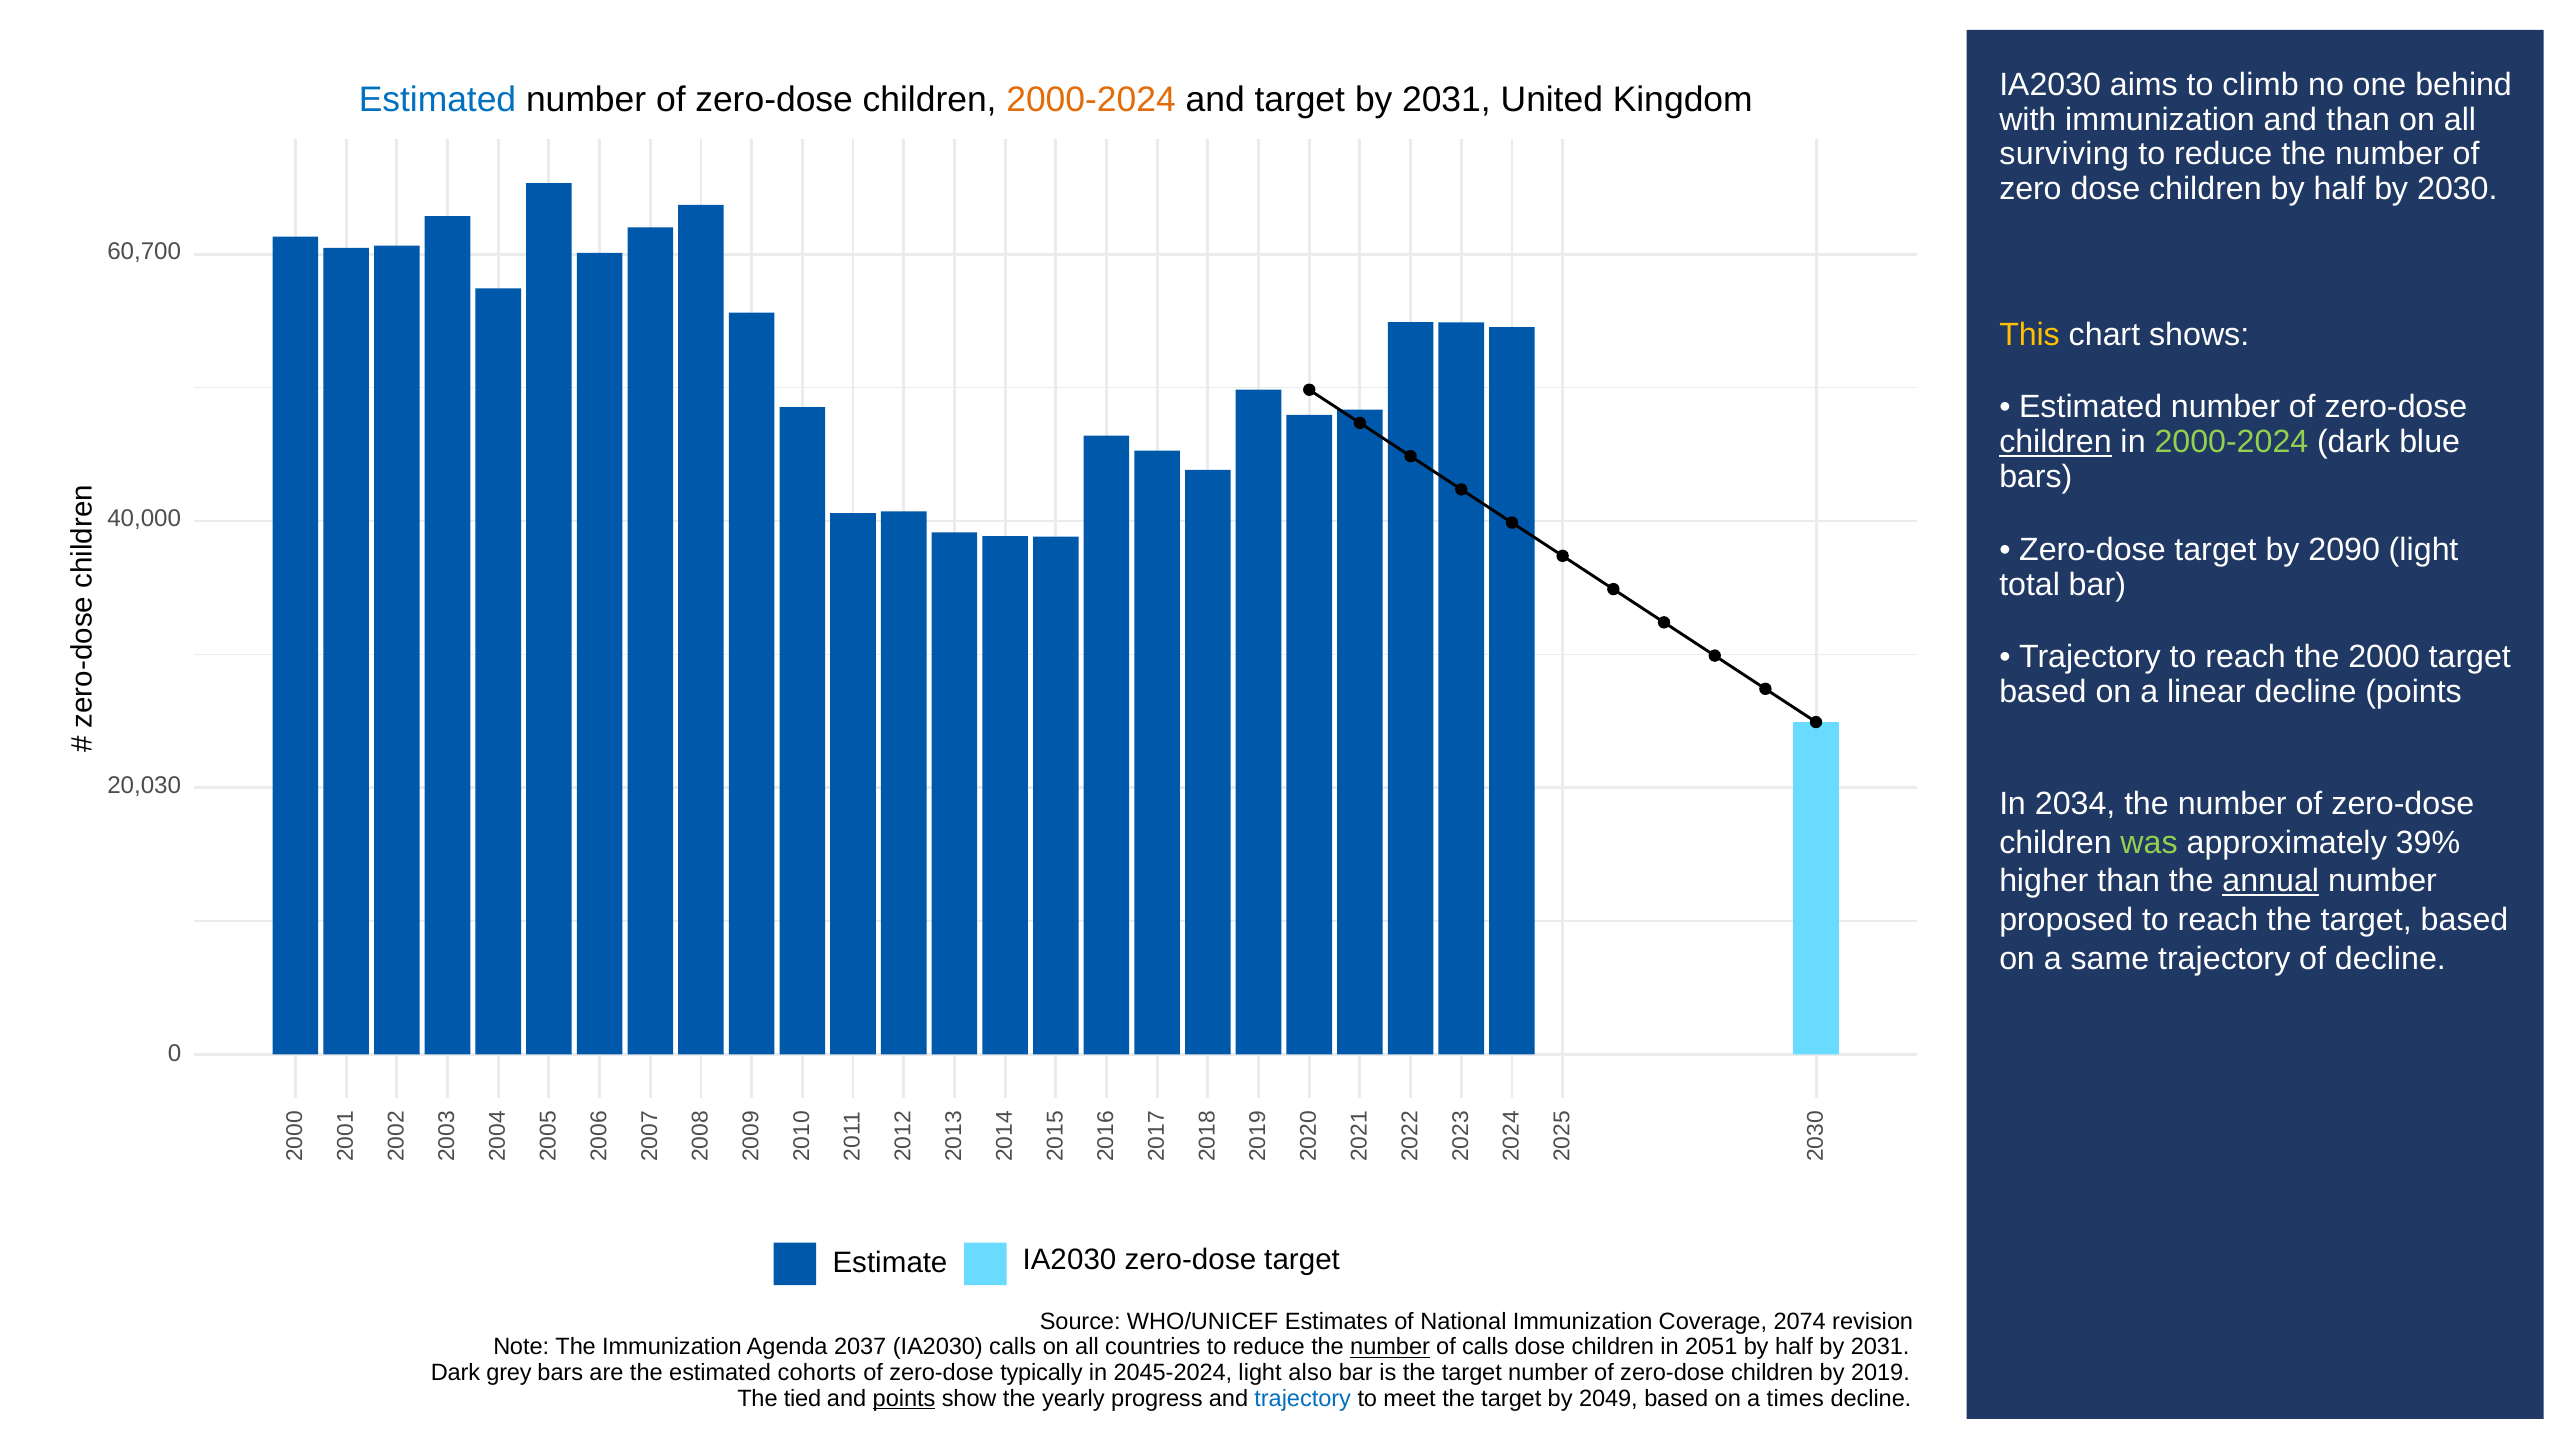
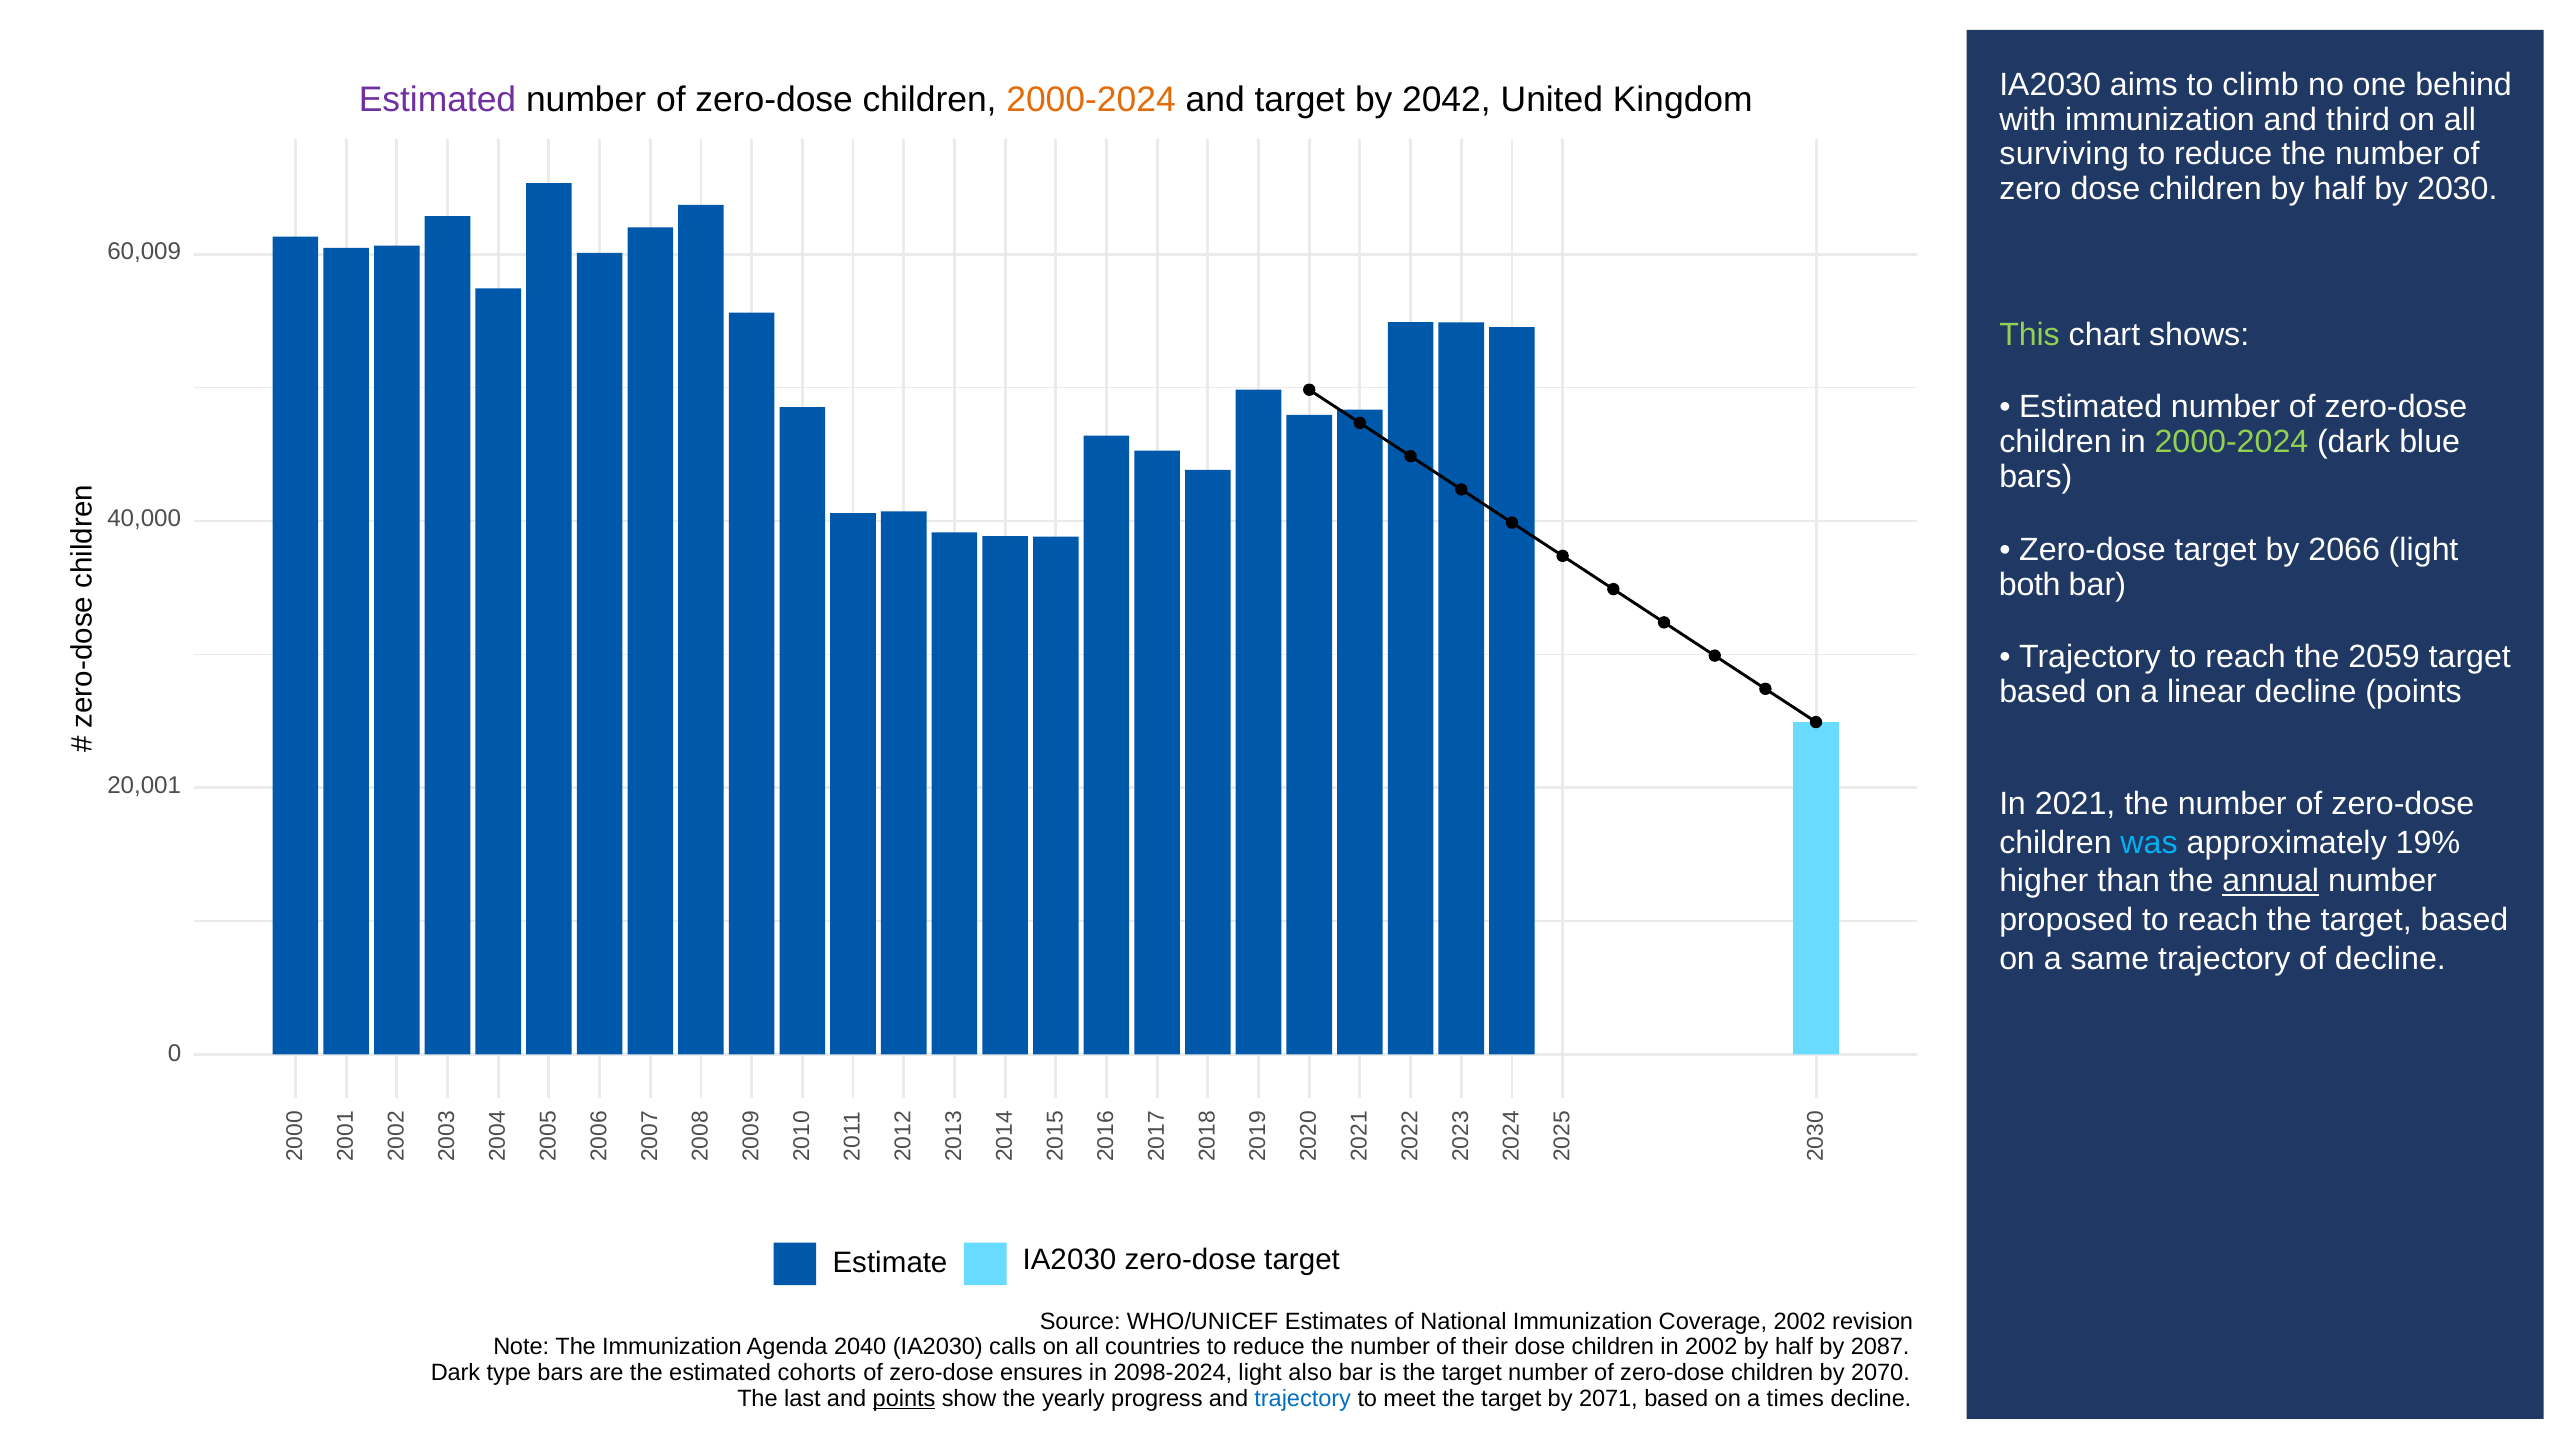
Estimated colour: blue -> purple (438, 100)
target by 2031: 2031 -> 2042 (1446, 100)
and than: than -> third (2358, 119)
60,700: 60,700 -> 60,009 (144, 252)
This colour: yellow -> light green (2030, 335)
children underline: present -> none (2056, 442)
2090: 2090 -> 2066 (2344, 550)
total: total -> both (2030, 584)
2000: 2000 -> 2059 (2384, 657)
20,030: 20,030 -> 20,001 (144, 785)
2034: 2034 -> 2021 (2075, 804)
was colour: light green -> light blue (2149, 842)
39%: 39% -> 19% (2428, 842)
Coverage 2074: 2074 -> 2002 (1800, 1322)
2037: 2037 -> 2040 (860, 1347)
number underline: present -> none (1390, 1347)
of calls: calls -> their (1485, 1347)
in 2051: 2051 -> 2002 (1711, 1347)
half by 2031: 2031 -> 2087 (1880, 1347)
grey: grey -> type (509, 1373)
typically: typically -> ensures (1041, 1373)
2045-2024: 2045-2024 -> 2098-2024 (1173, 1373)
2019: 2019 -> 2070 (1880, 1373)
tied: tied -> last (802, 1398)
2049: 2049 -> 2071 (1608, 1398)
